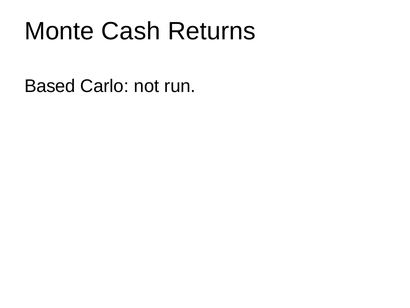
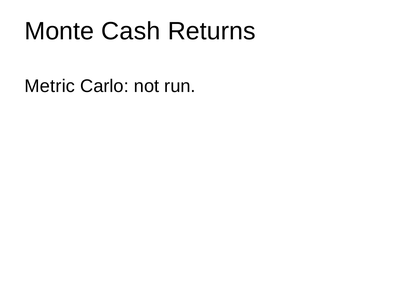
Based: Based -> Metric (50, 86)
